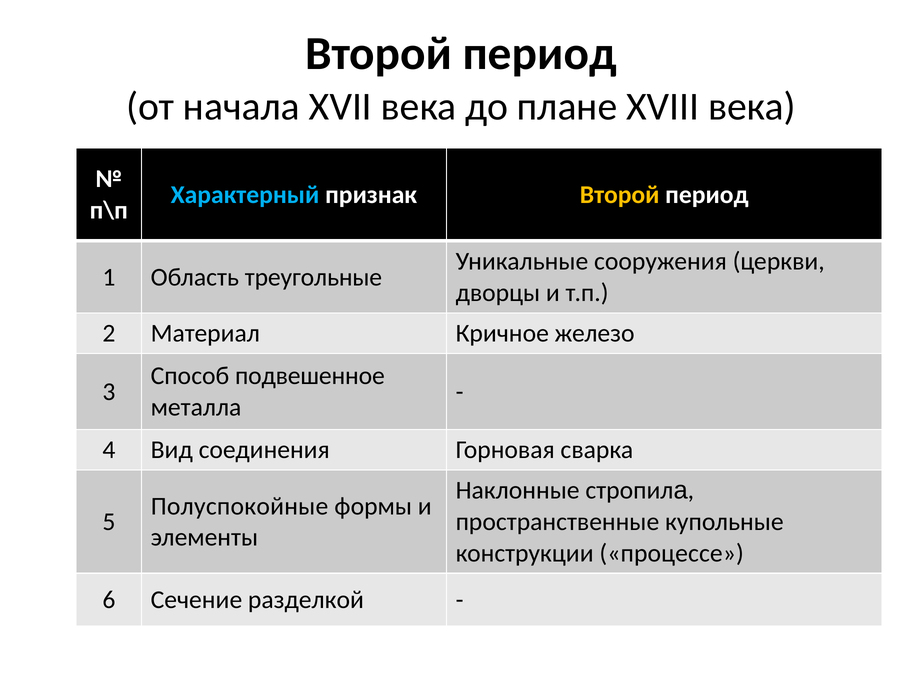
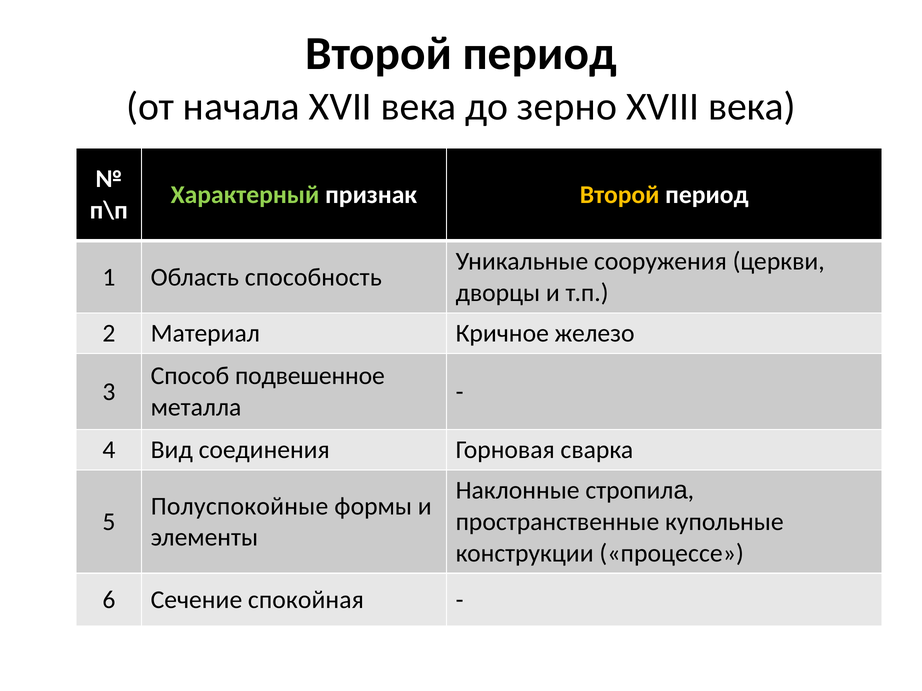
плане: плане -> зерно (567, 107)
Характерный colour: light blue -> light green (245, 195)
треугольные: треугольные -> способность (313, 277)
разделкой: разделкой -> спокойная (306, 600)
